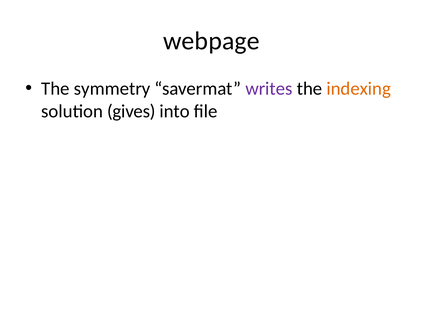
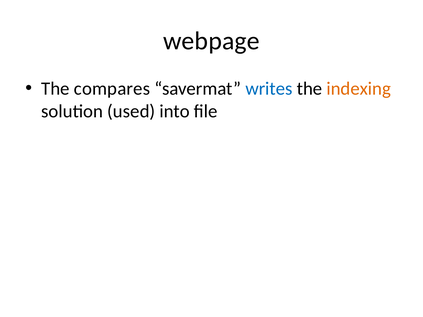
symmetry: symmetry -> compares (112, 89)
writes colour: purple -> blue (269, 89)
gives: gives -> used (131, 111)
